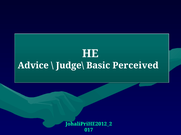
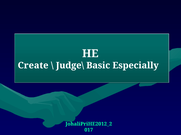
Advice: Advice -> Create (33, 66)
Perceived: Perceived -> Especially (136, 66)
